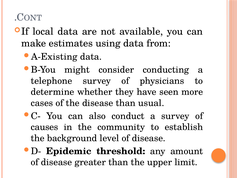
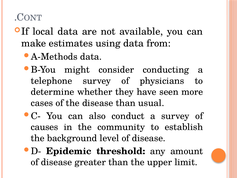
A-Existing: A-Existing -> A-Methods (54, 57)
